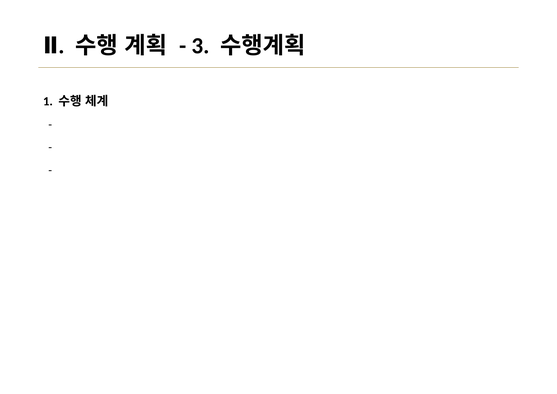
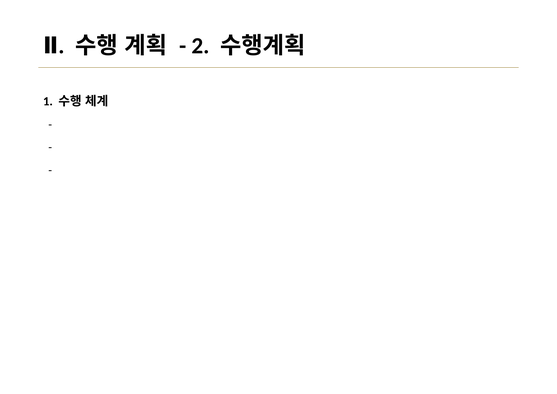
3: 3 -> 2 (200, 46)
